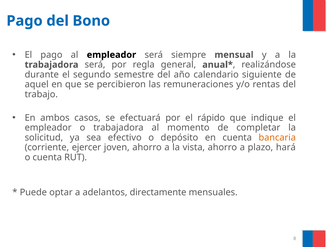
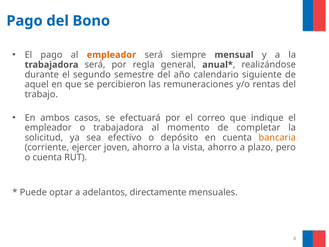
empleador colour: black -> orange (111, 55)
rápido: rápido -> correo (211, 118)
hará: hará -> pero (286, 147)
